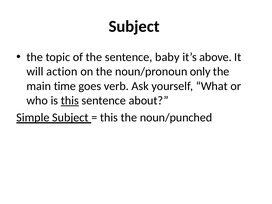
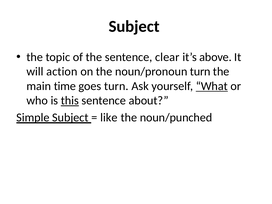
baby: baby -> clear (167, 57)
noun/pronoun only: only -> turn (200, 72)
goes verb: verb -> turn (116, 86)
What underline: none -> present (212, 86)
this: this -> like (109, 118)
